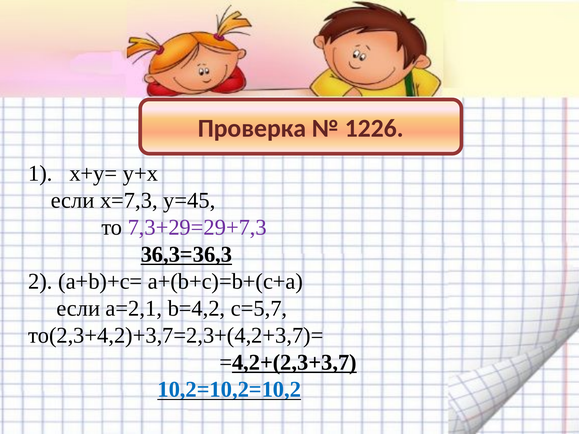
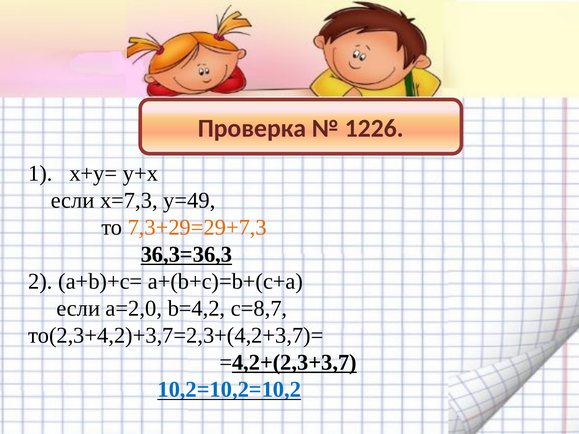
у=45: у=45 -> у=49 (189, 201)
7,3+29=29+7,3 colour: purple -> orange (197, 228)
а=2,1: а=2,1 -> а=2,0 (134, 309)
с=5,7: с=5,7 -> с=8,7 (259, 309)
